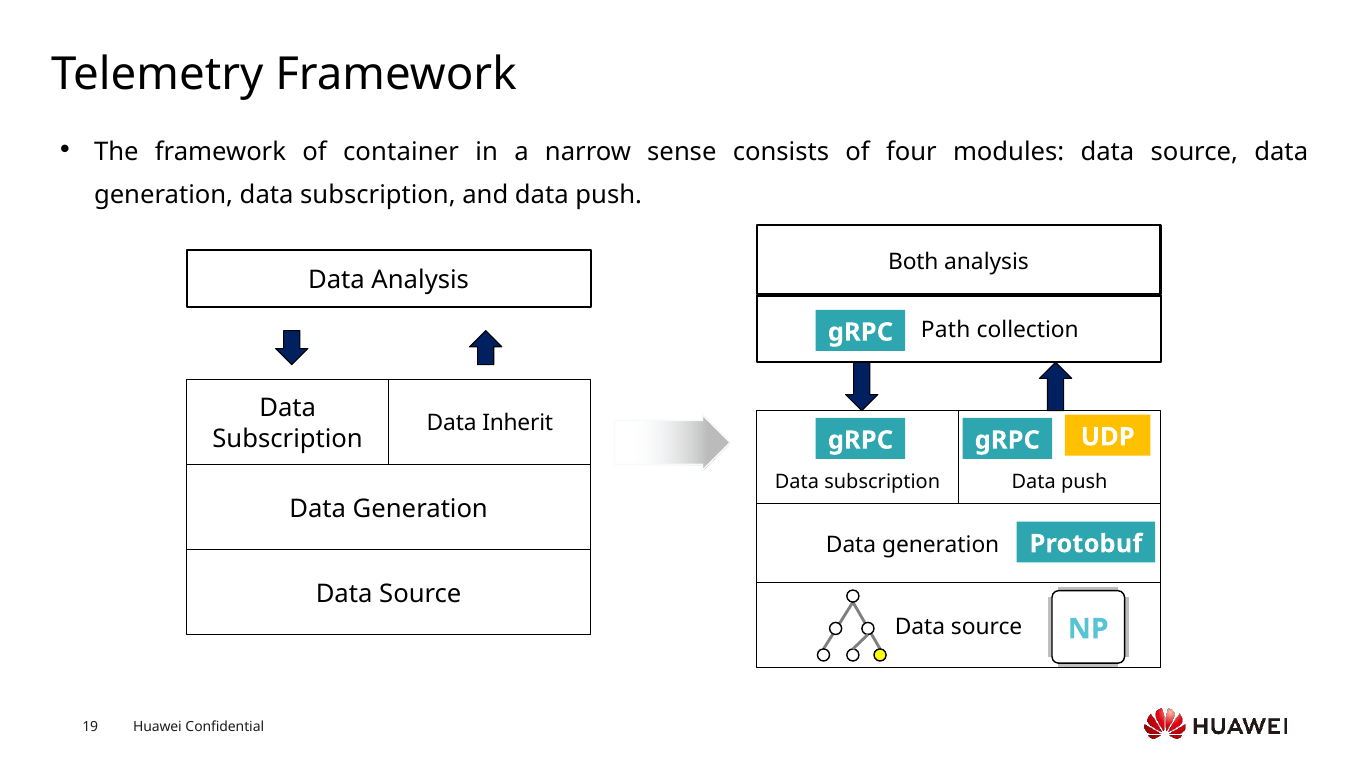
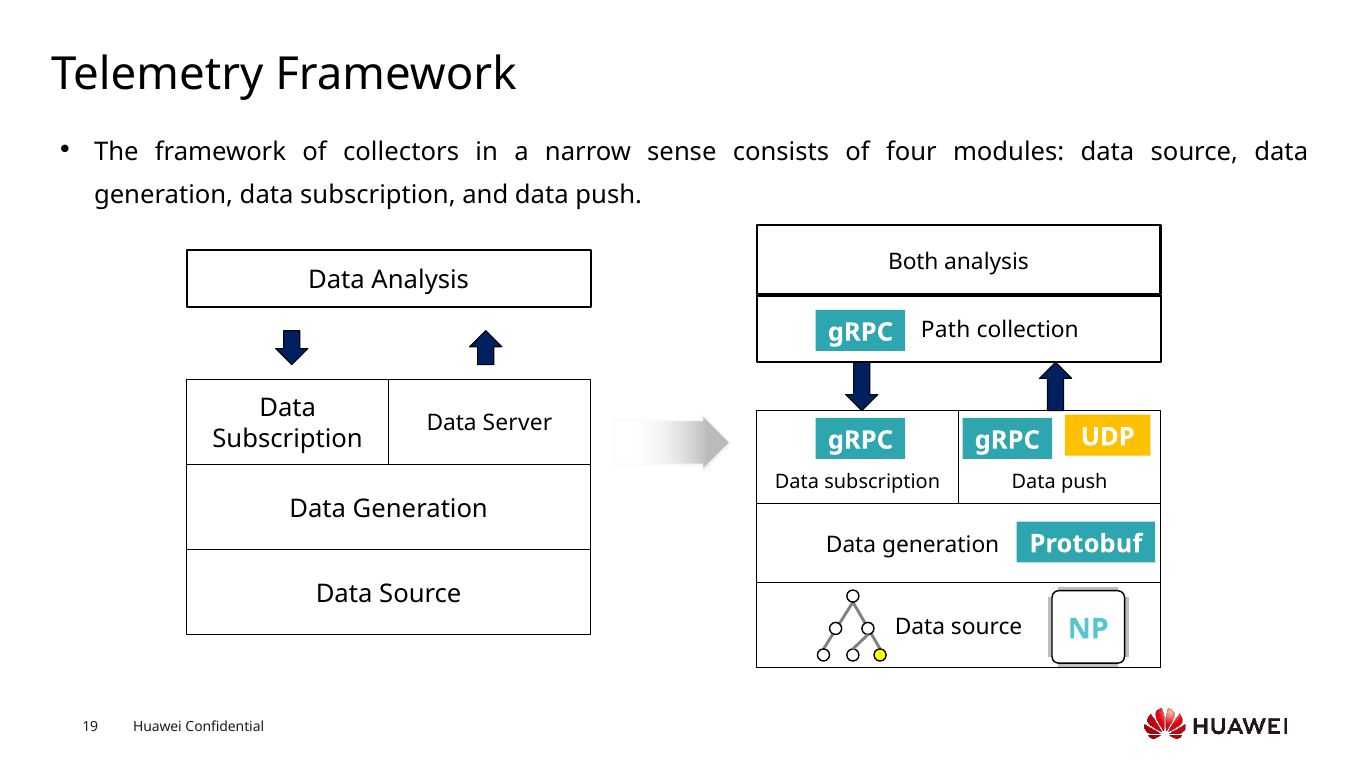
container: container -> collectors (401, 152)
Inherit: Inherit -> Server (517, 424)
